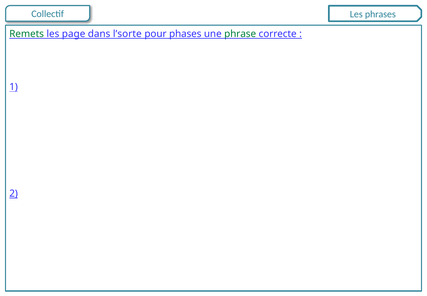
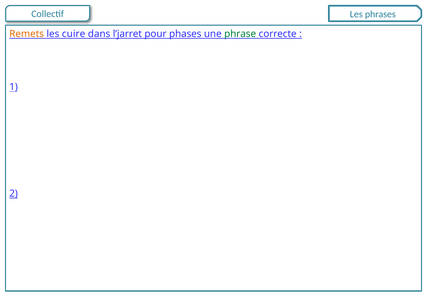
Remets colour: green -> orange (27, 34)
page: page -> cuire (74, 34)
l’sorte: l’sorte -> l’jarret (127, 34)
